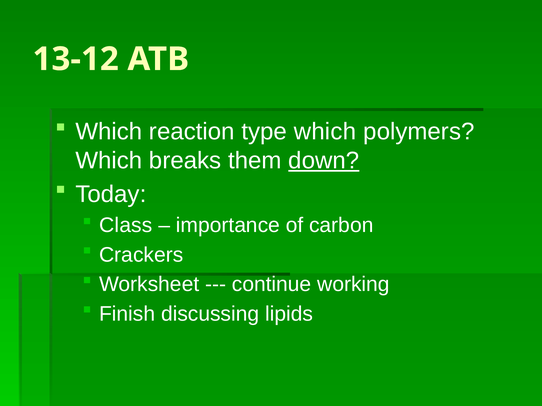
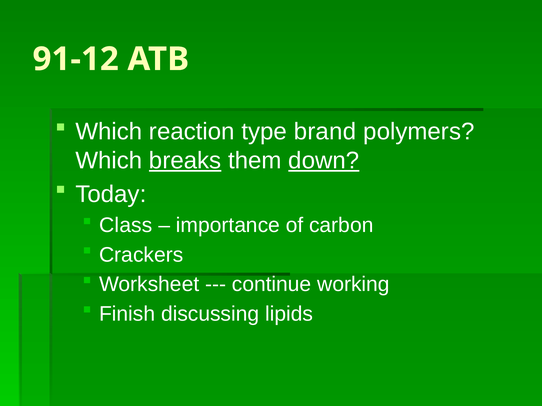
13-12: 13-12 -> 91-12 (76, 59)
type which: which -> brand (325, 132)
breaks underline: none -> present (185, 161)
